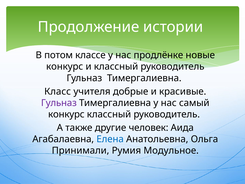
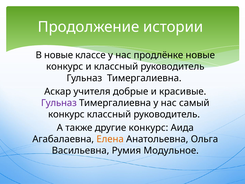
В потом: потом -> новые (59, 55)
Класс: Класс -> Аскар (58, 91)
другие человек: человек -> конкурс (148, 128)
Елена colour: blue -> orange (110, 139)
Принимали: Принимали -> Васильевна (81, 150)
